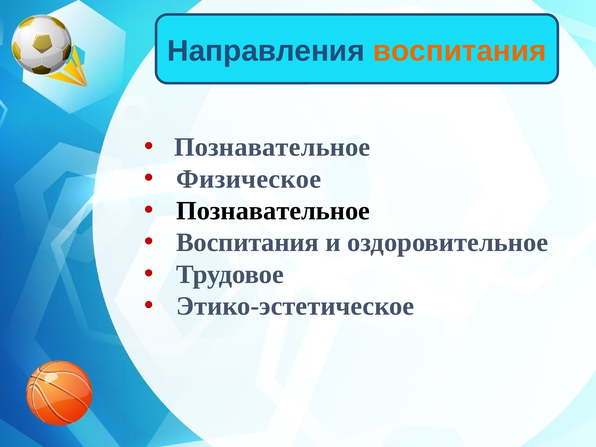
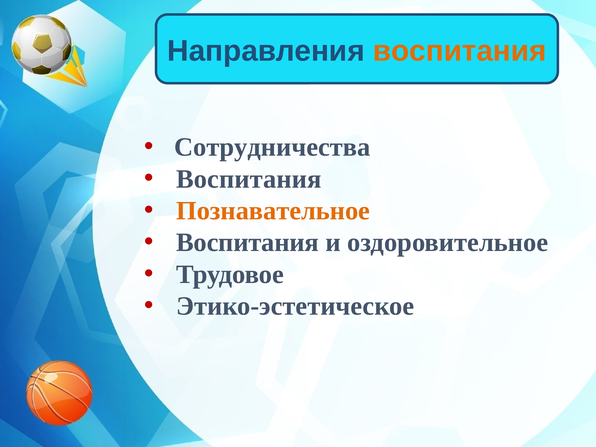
Познавательное: Познавательное -> Сотрудничества (272, 147)
Физическое: Физическое -> Воспитания (249, 179)
Познавательное colour: black -> orange (273, 211)
